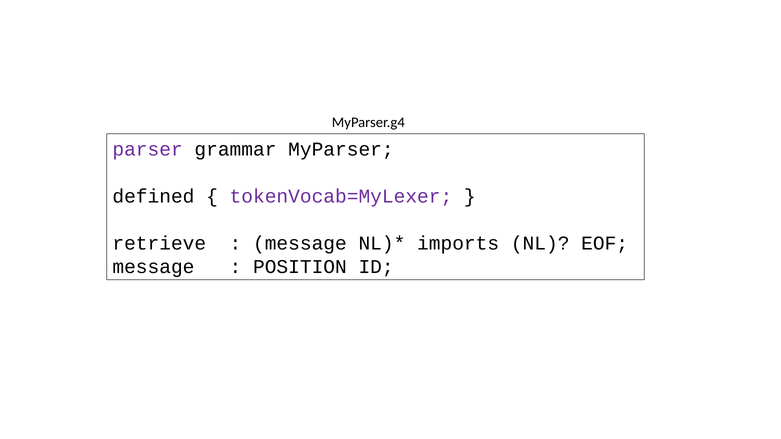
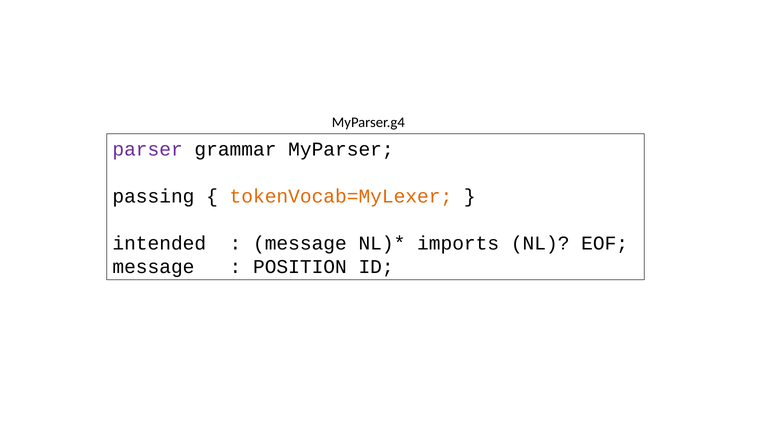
defined: defined -> passing (153, 196)
tokenVocab=MyLexer colour: purple -> orange (341, 196)
retrieve: retrieve -> intended (159, 243)
